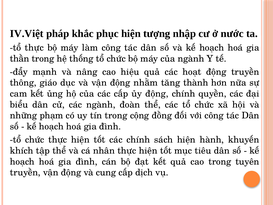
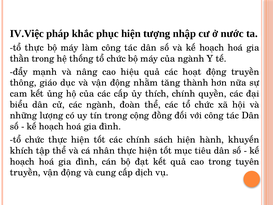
IV.Việt: IV.Việt -> IV.Việc (27, 34)
ủy động: động -> thích (157, 94)
phạm: phạm -> lượng (51, 115)
